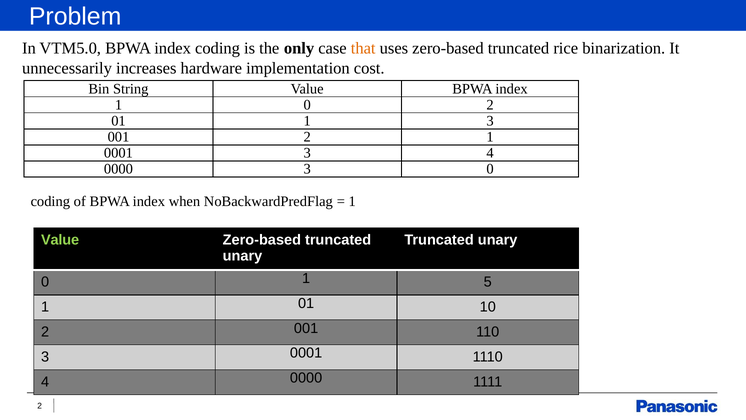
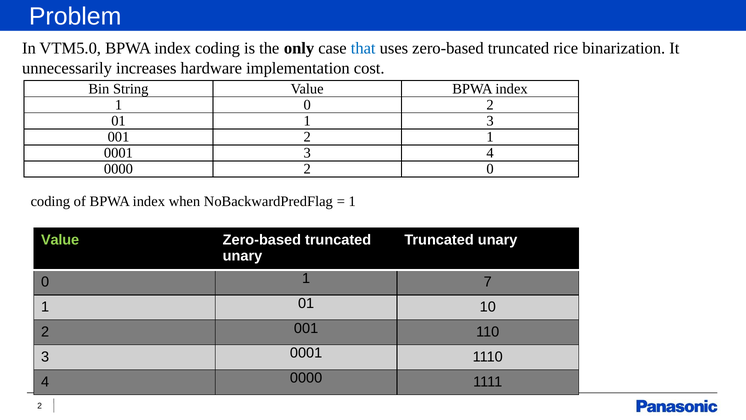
that colour: orange -> blue (363, 48)
0000 3: 3 -> 2 (307, 169)
5: 5 -> 7 (488, 282)
